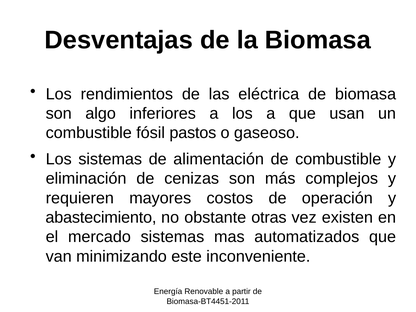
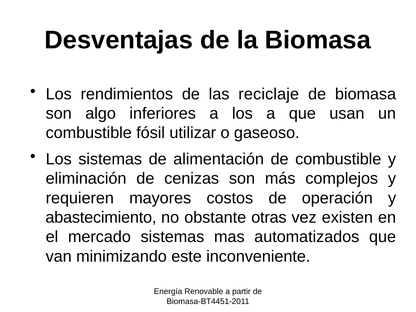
eléctrica: eléctrica -> reciclaje (269, 94)
pastos: pastos -> utilizar (193, 133)
